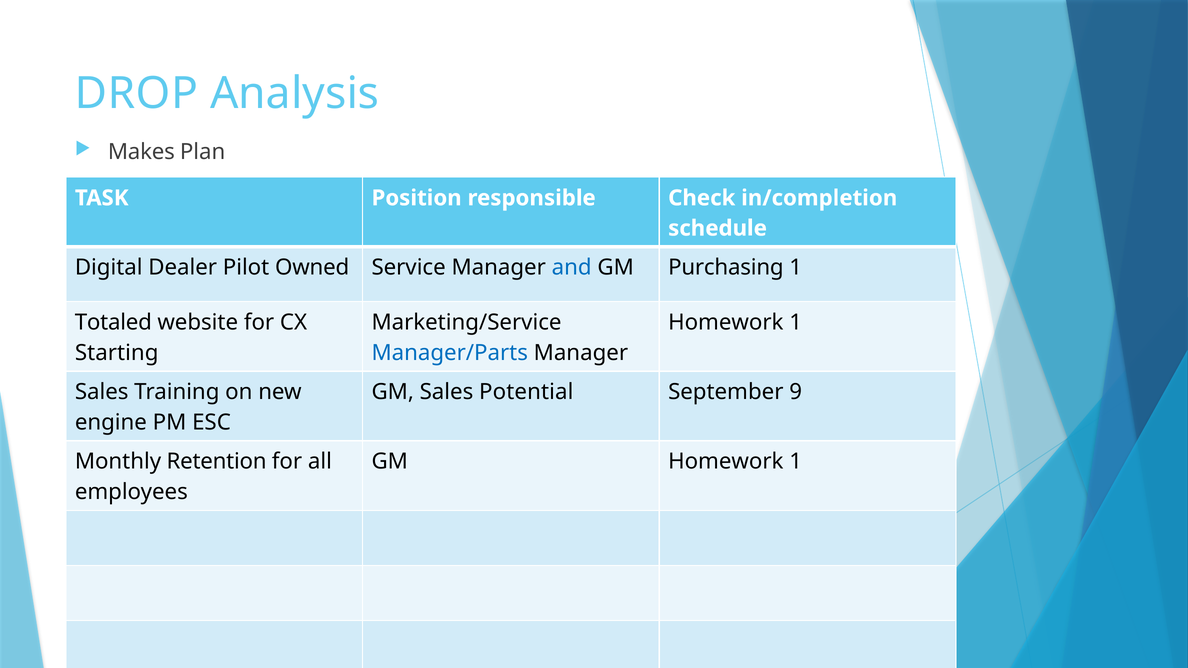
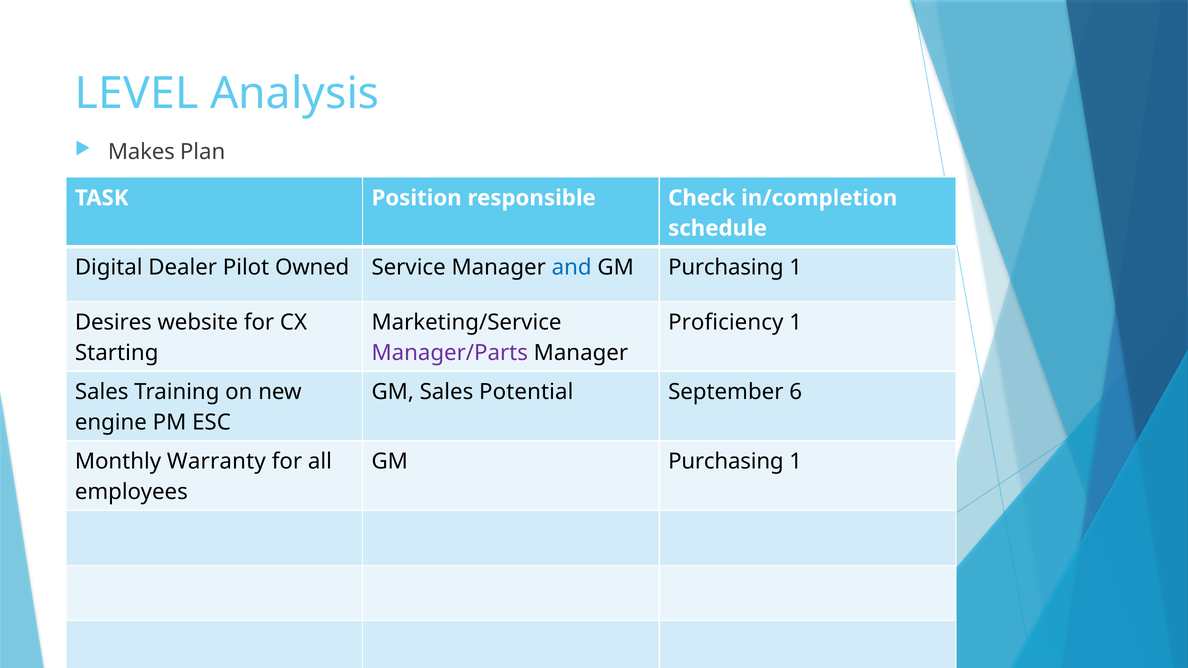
DROP: DROP -> LEVEL (137, 94)
Totaled: Totaled -> Desires (113, 323)
Homework: Homework -> Proficiency (726, 323)
Manager/Parts colour: blue -> purple (450, 353)
9: 9 -> 6 (796, 392)
Retention: Retention -> Warranty (216, 462)
Homework: Homework -> Purchasing (726, 462)
